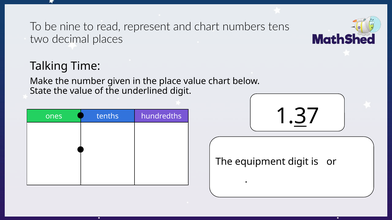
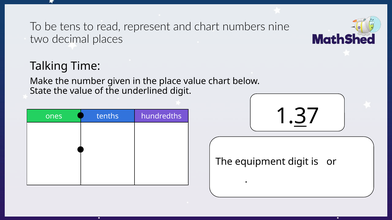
nine: nine -> tens (70, 27)
tens: tens -> nine (279, 27)
